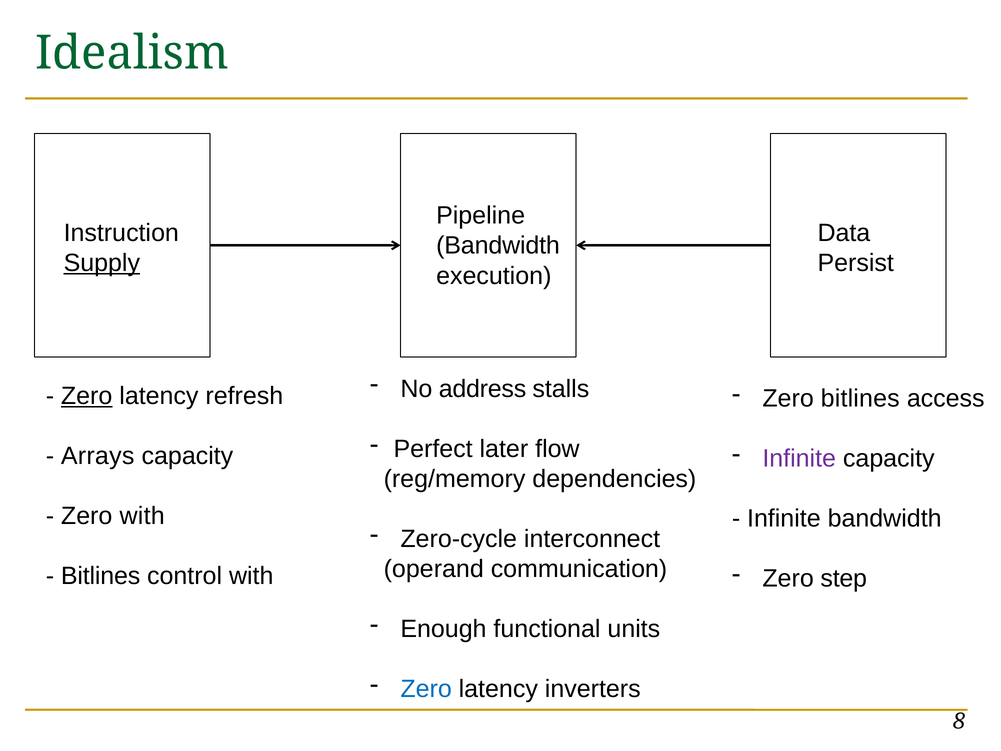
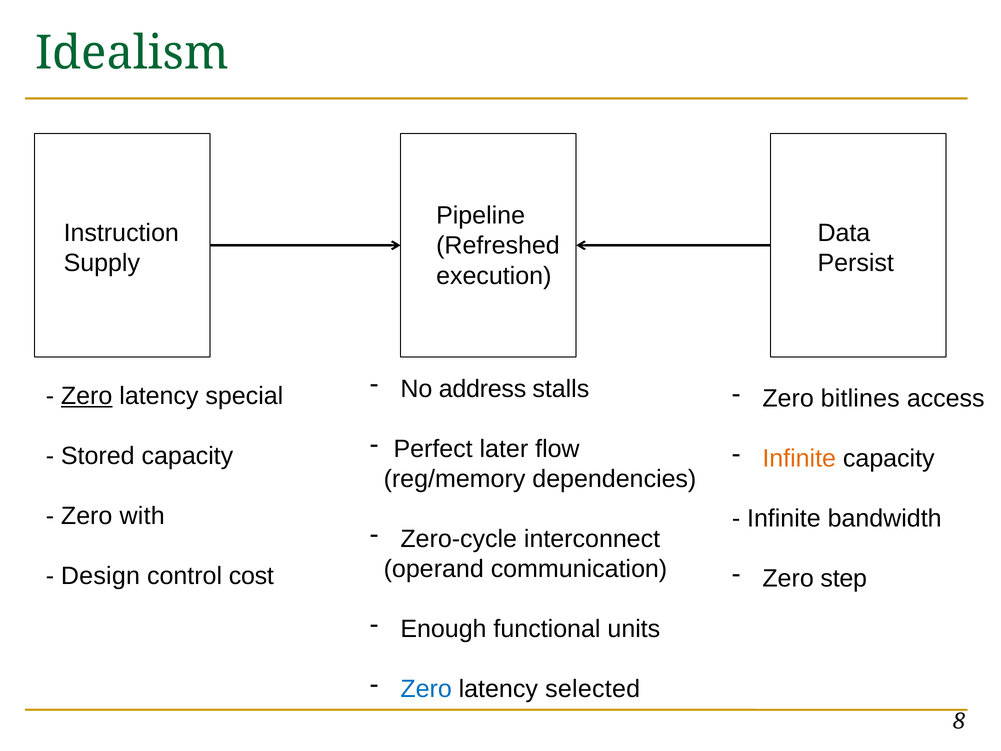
Bandwidth: Bandwidth -> Refreshed (498, 246)
Supply underline: present -> none (102, 263)
refresh: refresh -> special (244, 396)
Arrays: Arrays -> Stored (98, 456)
Infinite colour: purple -> orange (799, 458)
Bitlines: Bitlines -> Design (100, 576)
control with: with -> cost (251, 576)
inverters: inverters -> selected (593, 689)
